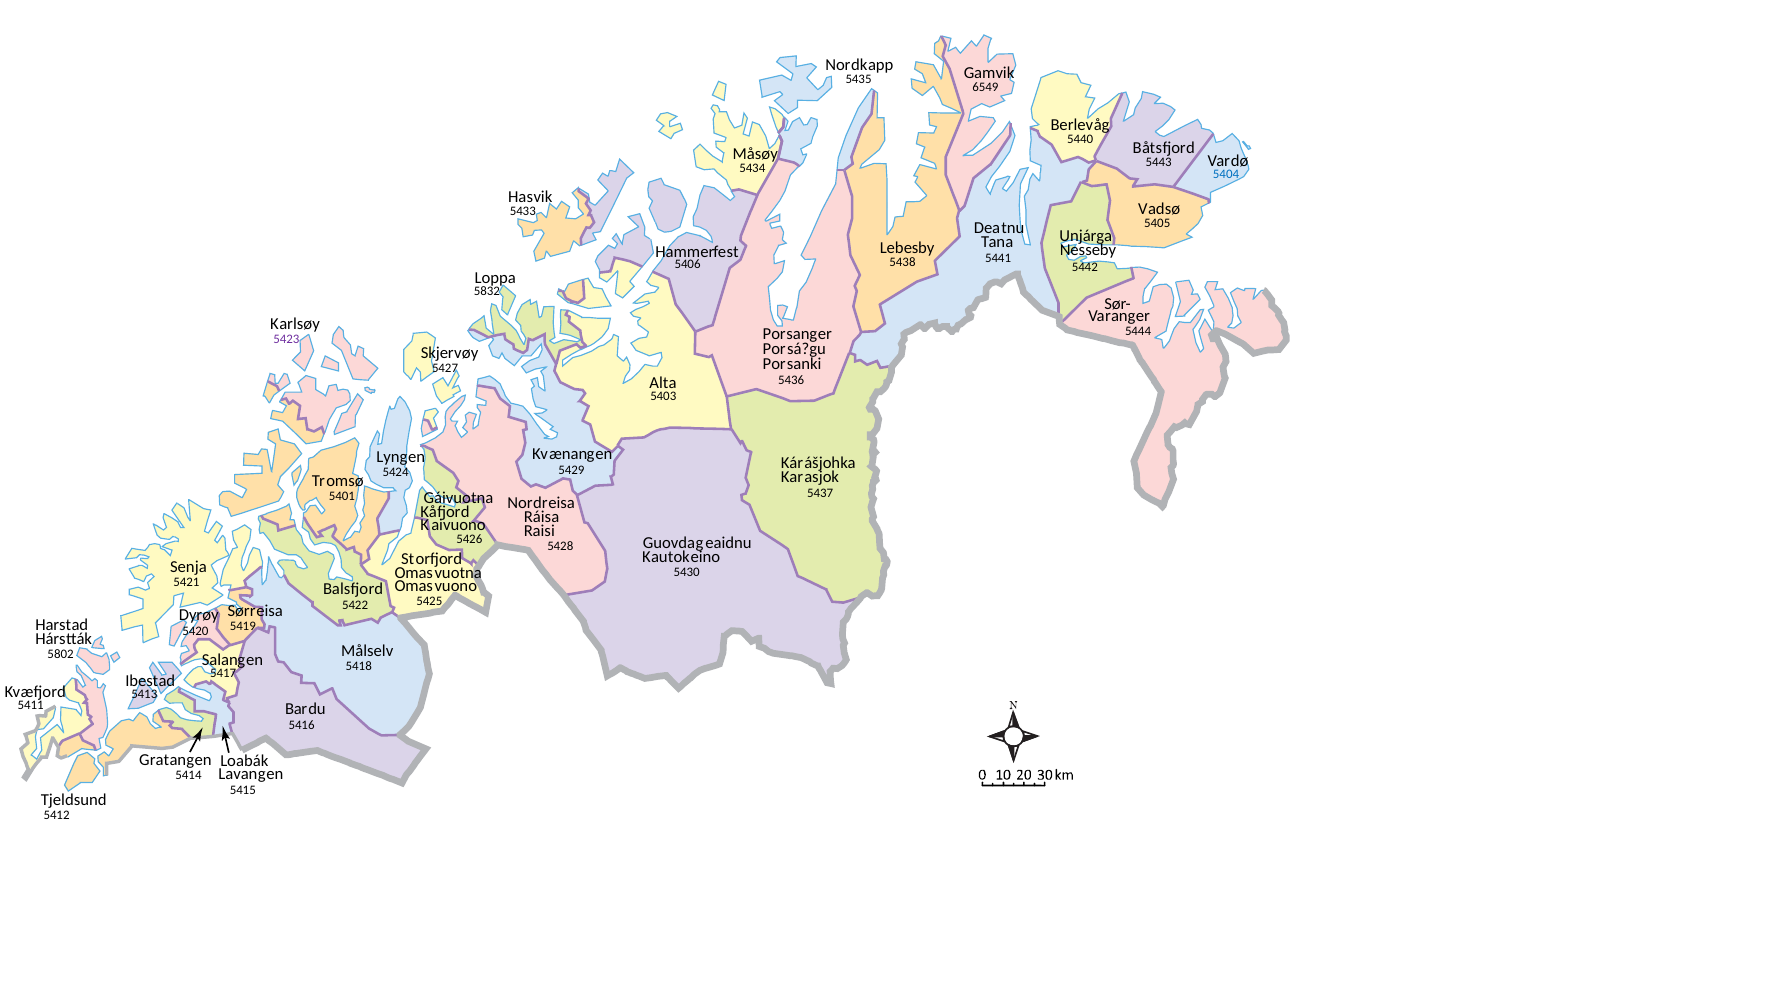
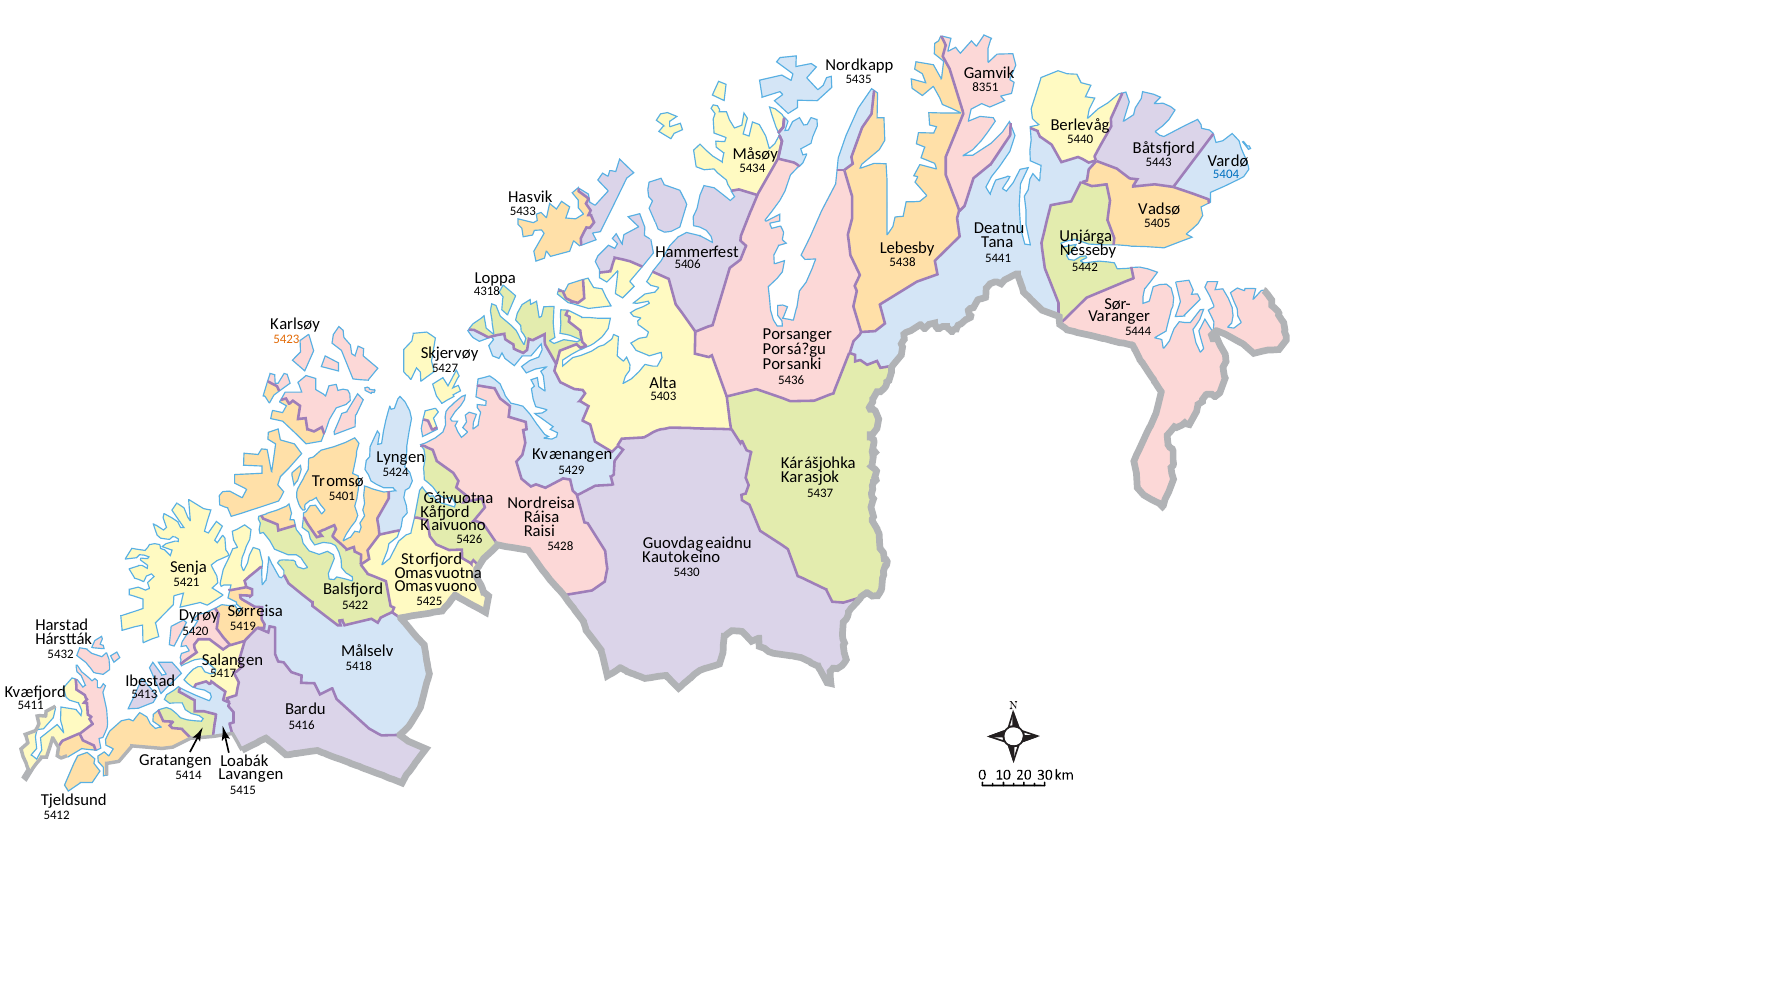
6549: 6549 -> 8351 (985, 88)
5832: 5832 -> 4318 (487, 292)
5423 colour: purple -> orange (286, 339)
5802: 5802 -> 5432 (61, 655)
